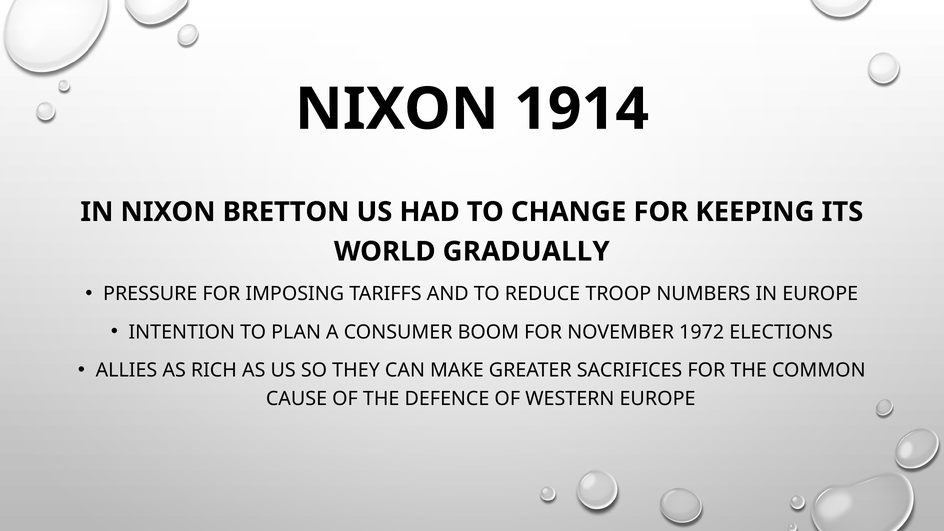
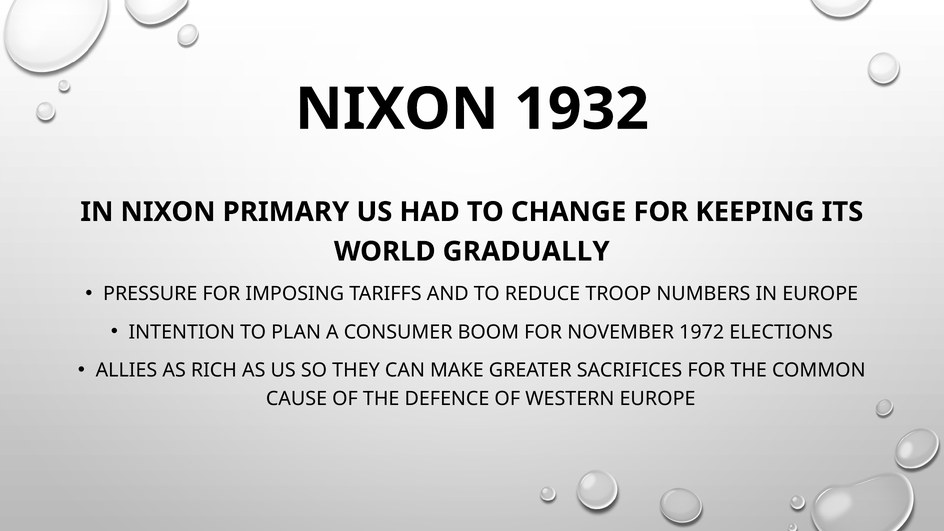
1914: 1914 -> 1932 (582, 109)
BRETTON: BRETTON -> PRIMARY (286, 212)
